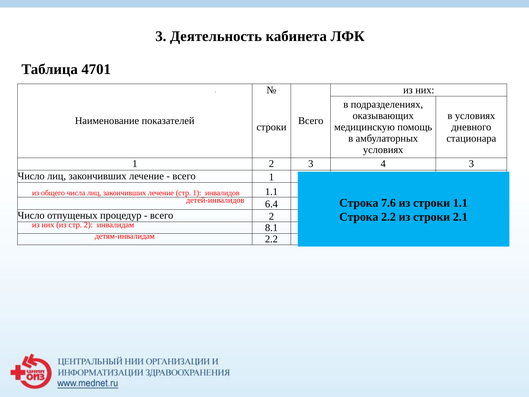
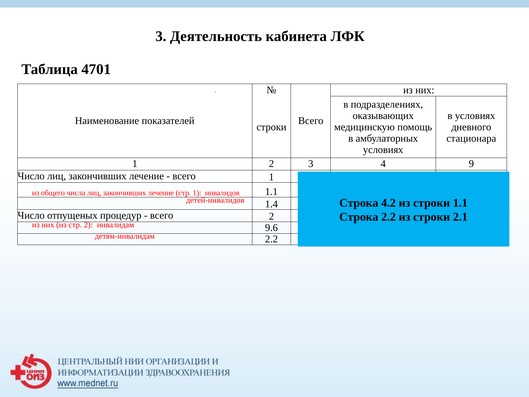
4 3: 3 -> 9 (471, 164)
6.4: 6.4 -> 1.4 (271, 204)
7.6: 7.6 -> 4.2 (389, 203)
8.1: 8.1 -> 9.6 (271, 228)
